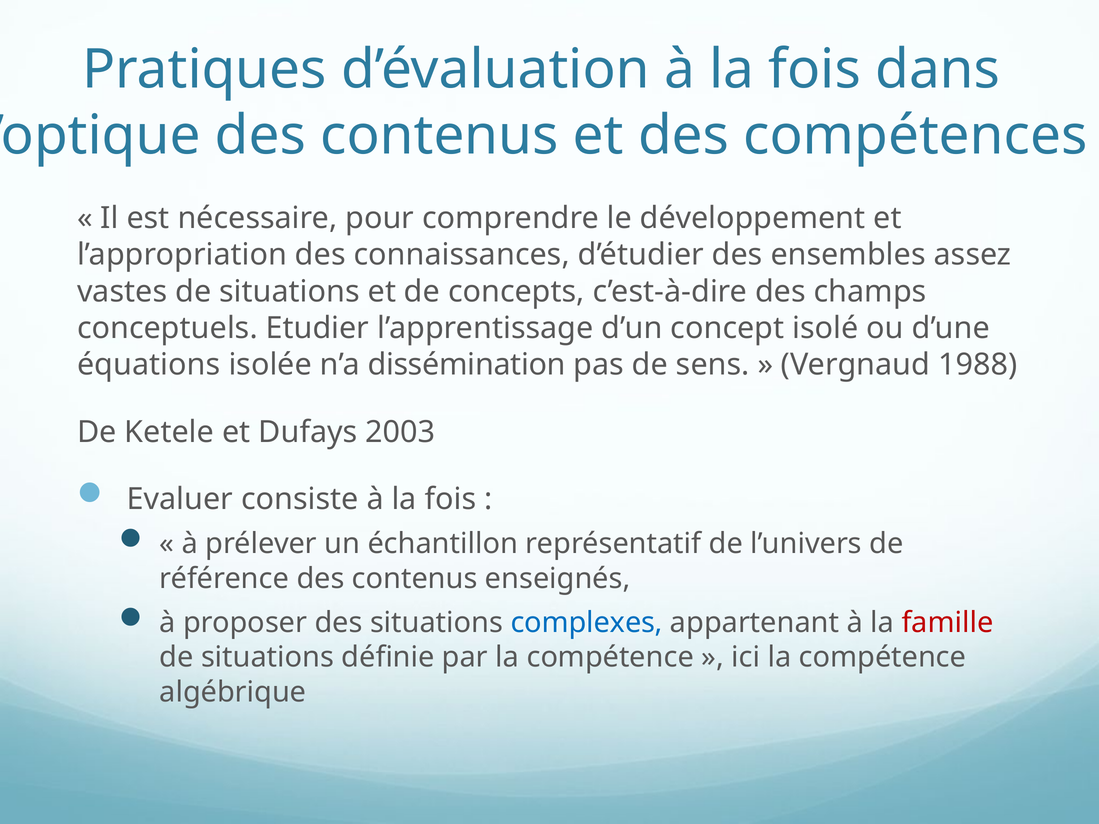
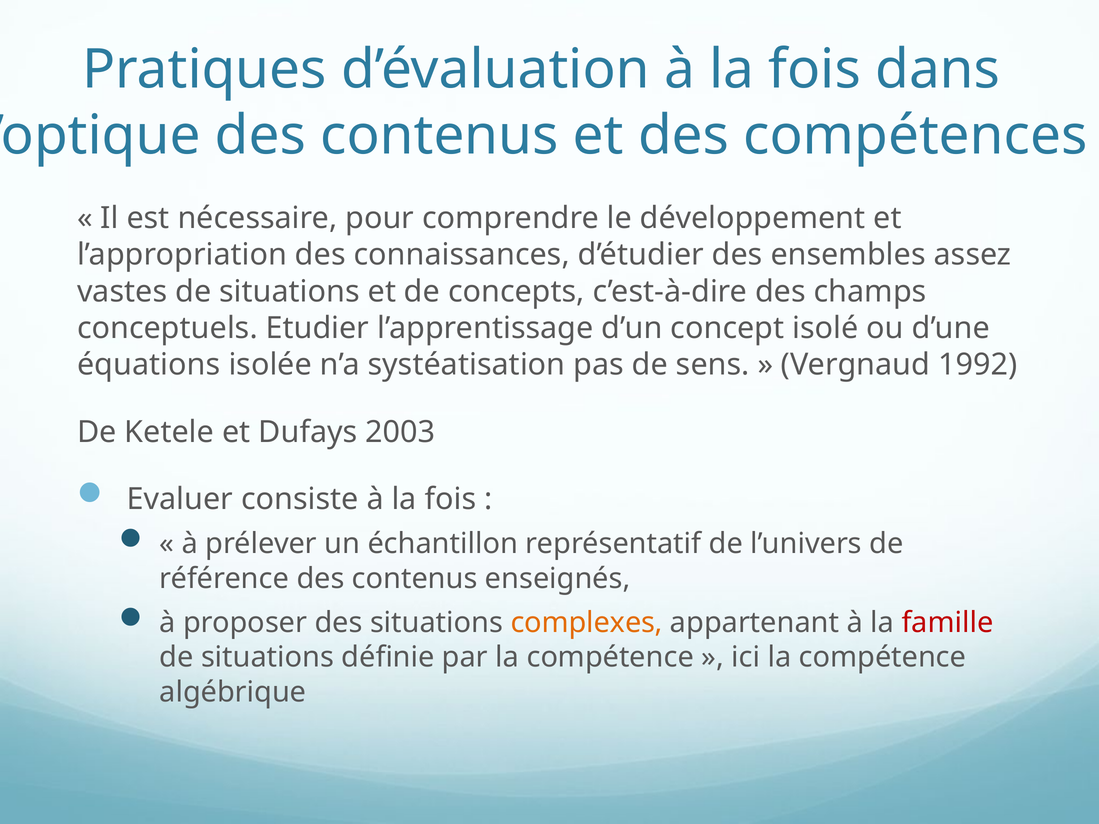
dissémination: dissémination -> systéatisation (467, 365)
1988: 1988 -> 1992 (978, 365)
complexes colour: blue -> orange (587, 623)
